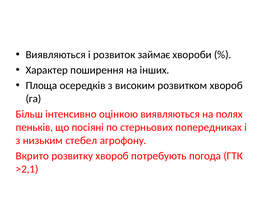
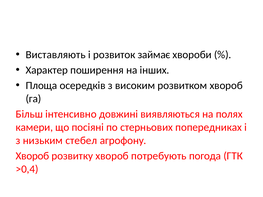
Виявляються: Виявляються -> Виставляють (56, 55)
оцінкою: оцінкою -> довжині (119, 114)
пеньків: пеньків -> камери (34, 127)
Вкрито: Вкрито -> Хвороб (32, 156)
>2,1: >2,1 -> >0,4 (27, 169)
